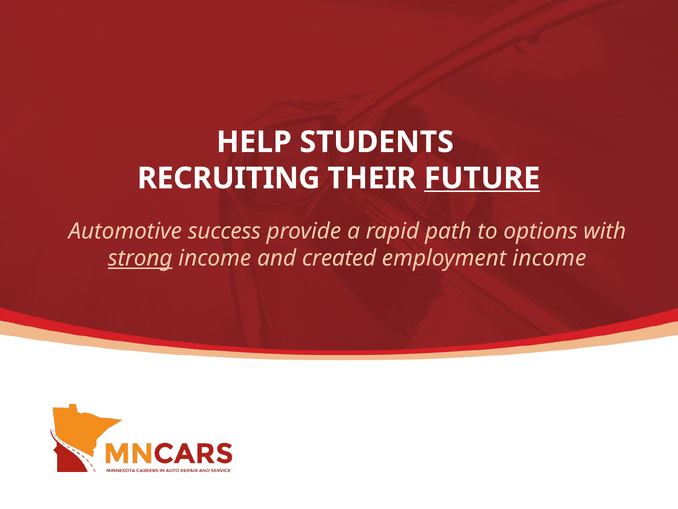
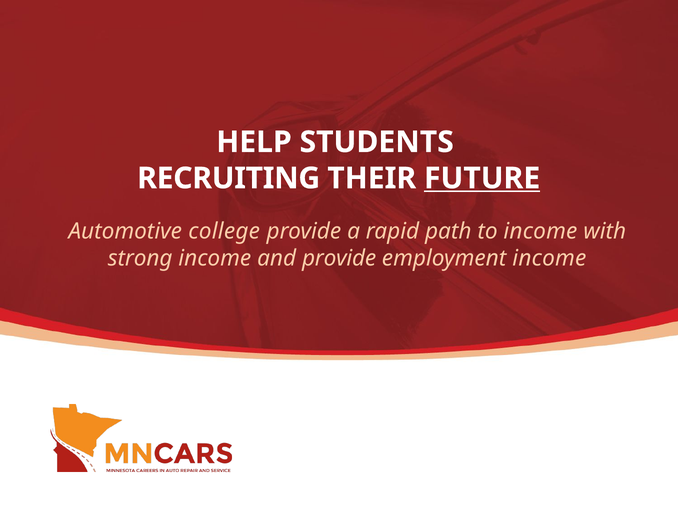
success: success -> college (224, 231)
to options: options -> income (540, 231)
strong underline: present -> none (140, 258)
and created: created -> provide (339, 258)
